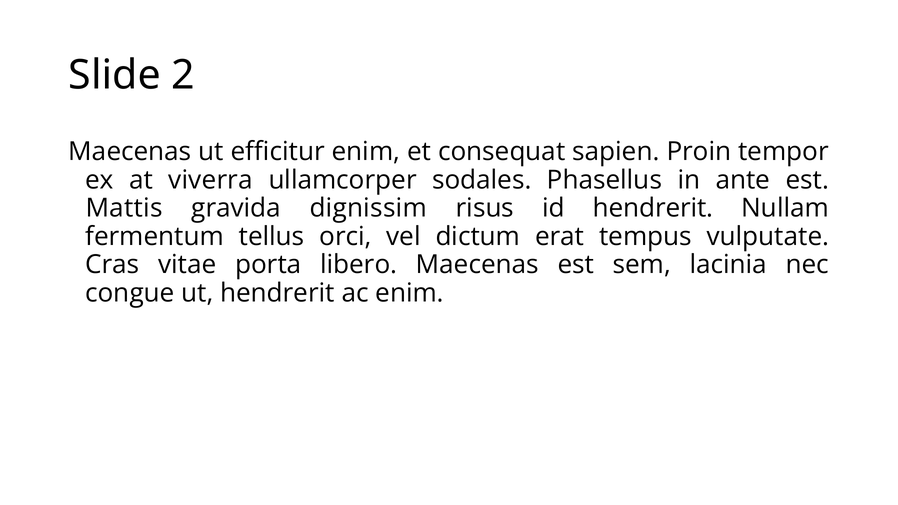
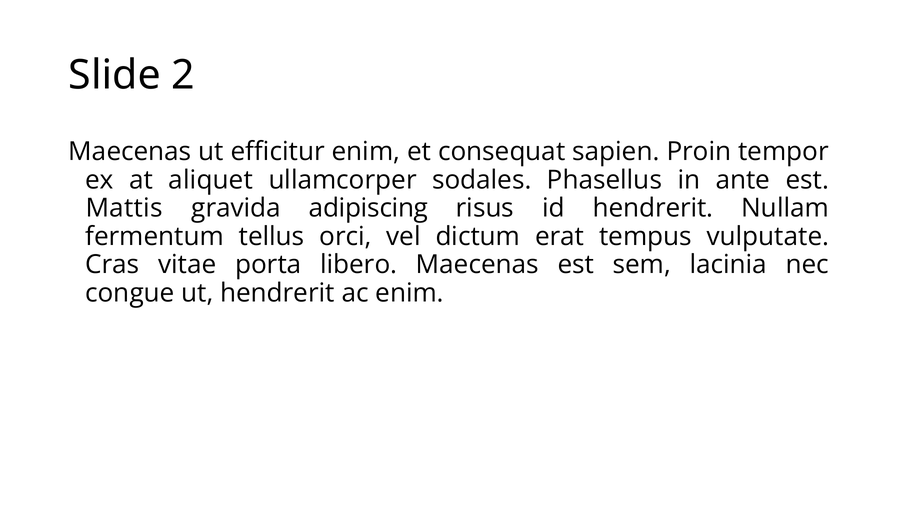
viverra: viverra -> aliquet (211, 180)
dignissim: dignissim -> adipiscing (369, 208)
